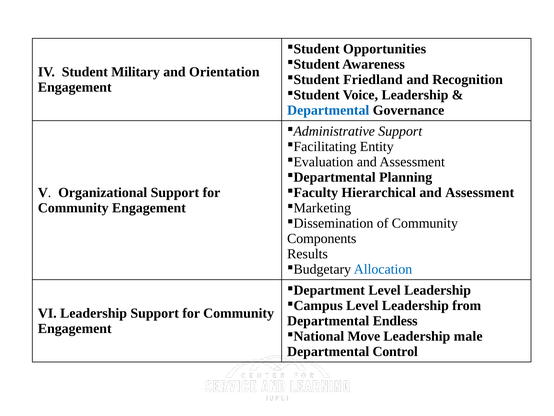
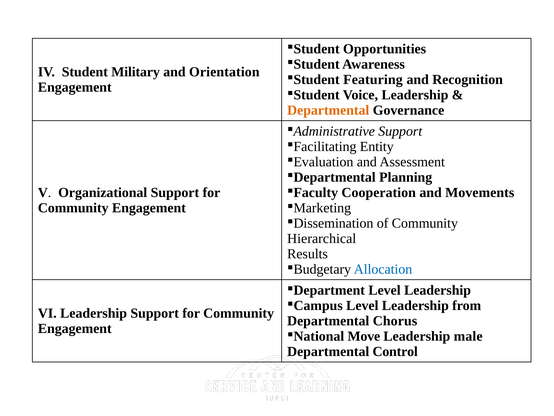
Friedland: Friedland -> Featuring (373, 79)
Departmental colour: blue -> orange (328, 110)
Hierarchical: Hierarchical -> Cooperation (379, 192)
Assessment: Assessment -> Movements (480, 192)
Components: Components -> Hierarchical (322, 238)
Endless: Endless -> Chorus (395, 321)
